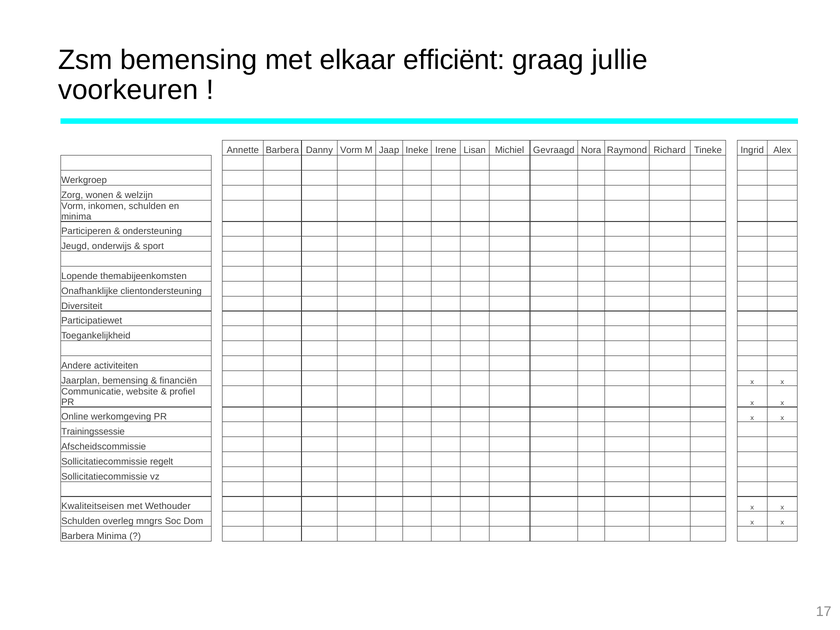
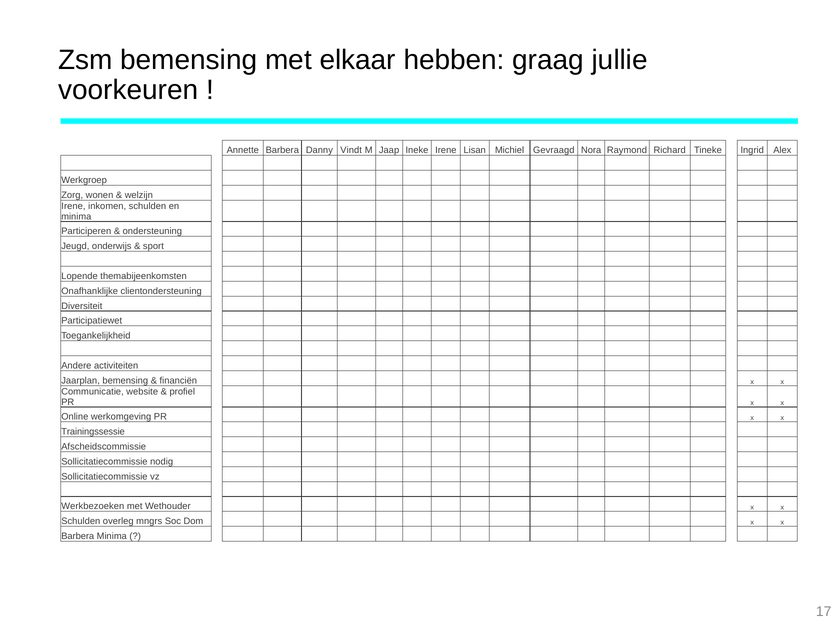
efficiënt: efficiënt -> hebben (454, 60)
Danny Vorm: Vorm -> Vindt (351, 150)
Vorm: Vorm -> Irene (73, 206)
regelt: regelt -> nodig (162, 462)
Kwaliteitseisen: Kwaliteitseisen -> Werkbezoeken (93, 506)
